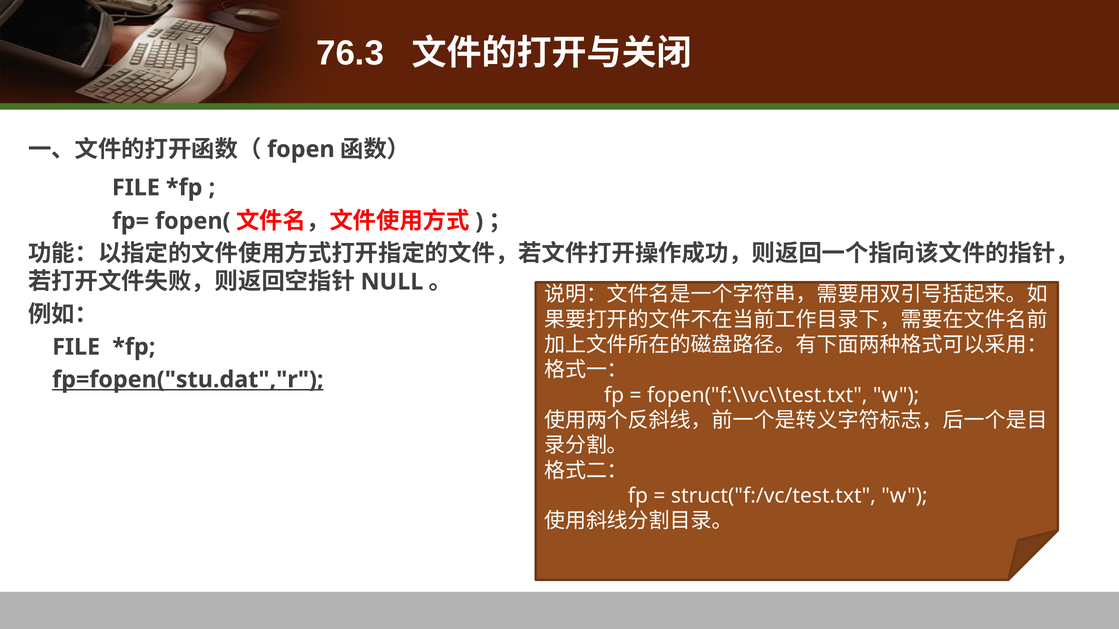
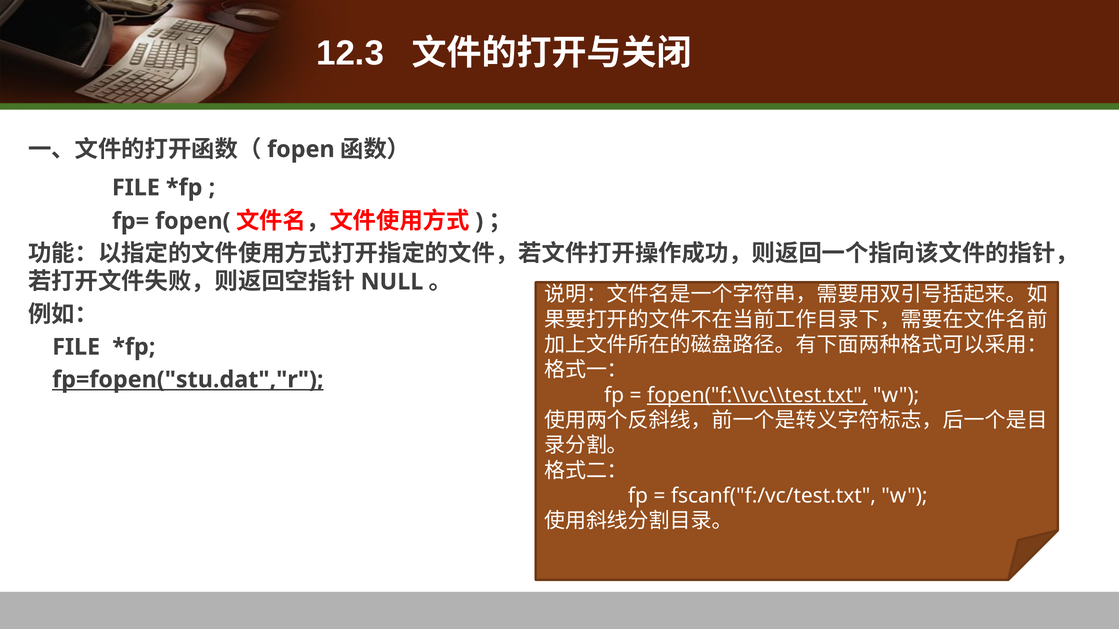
76.3: 76.3 -> 12.3 (350, 53)
fopen("f:\\vc\\test.txt underline: none -> present (757, 395)
struct("f:/vc/test.txt: struct("f:/vc/test.txt -> fscanf("f:/vc/test.txt (773, 496)
